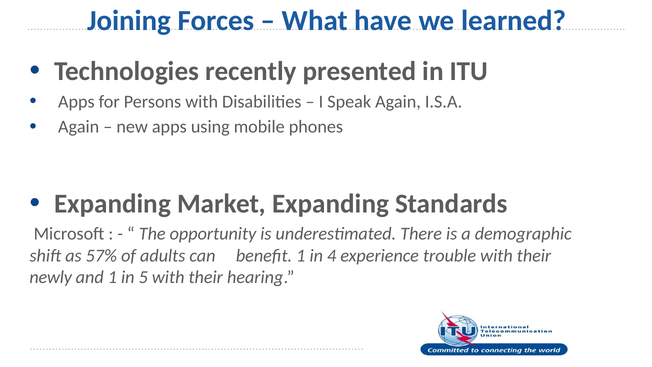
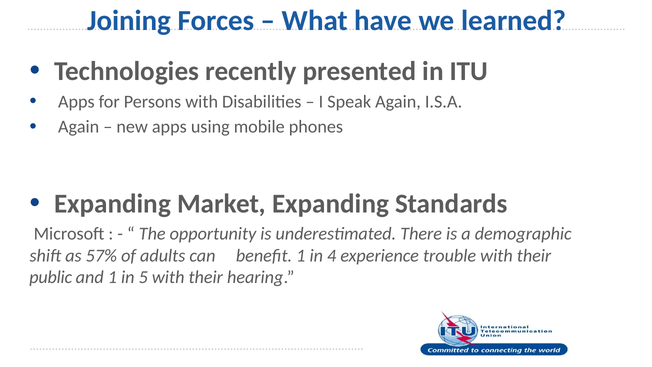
newly: newly -> public (51, 277)
